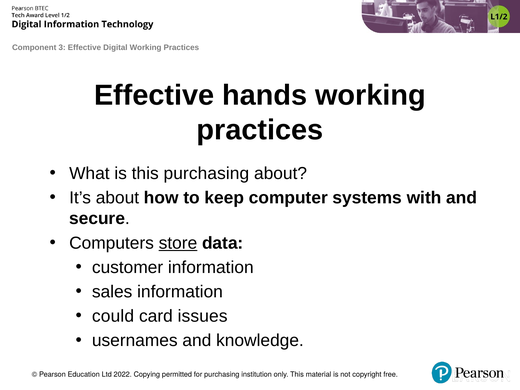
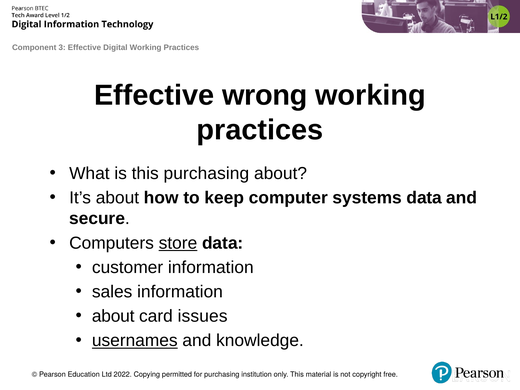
hands: hands -> wrong (265, 95)
systems with: with -> data (424, 198)
could: could -> about (113, 316)
usernames underline: none -> present (135, 341)
